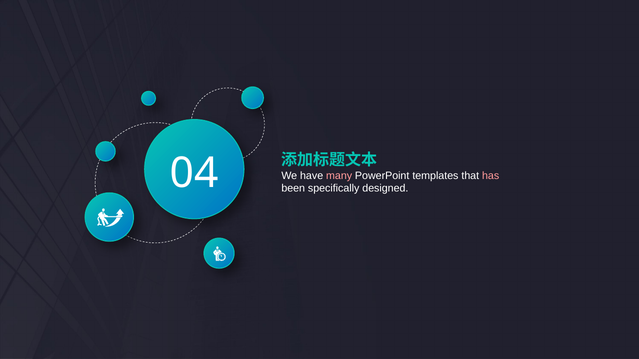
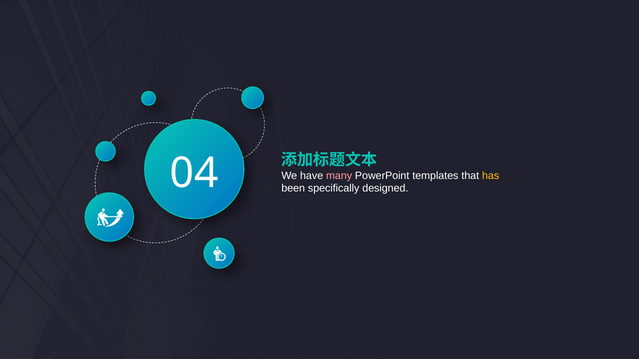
has colour: pink -> yellow (491, 176)
